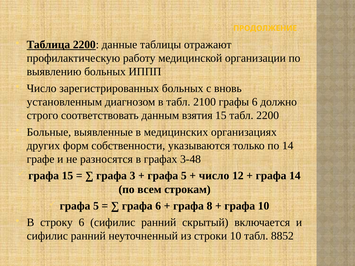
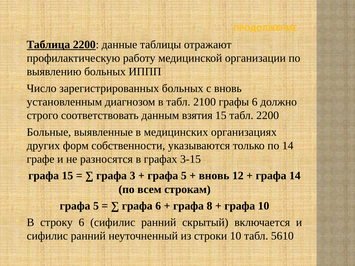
3-48: 3-48 -> 3-15 (191, 159)
число: число -> вновь (214, 176)
8852: 8852 -> 5610 (282, 236)
